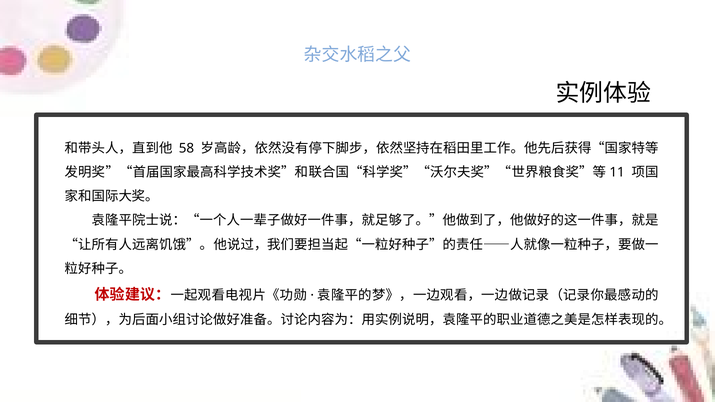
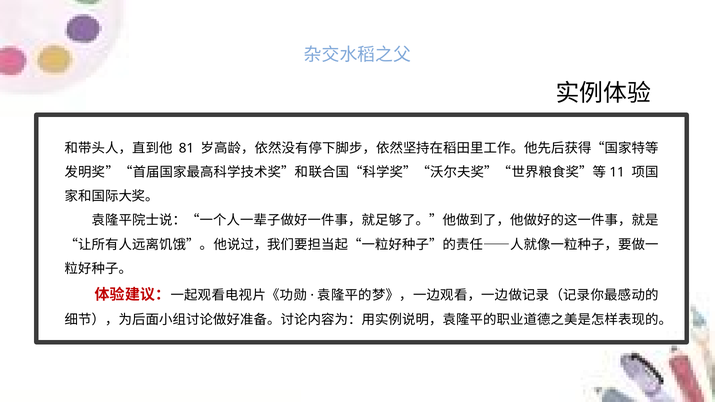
58: 58 -> 81 (187, 148)
